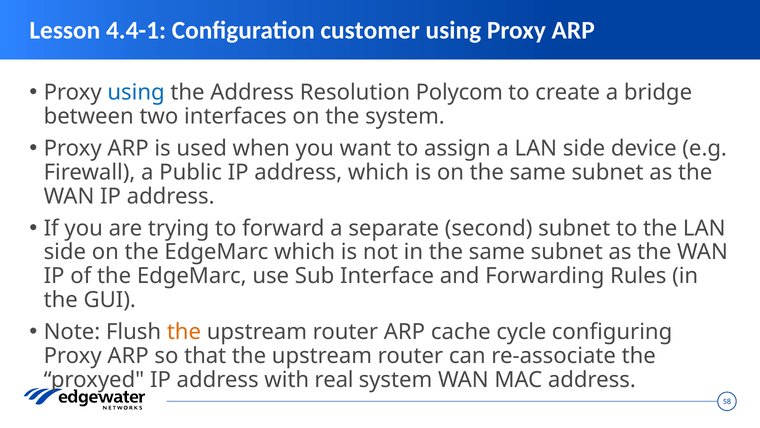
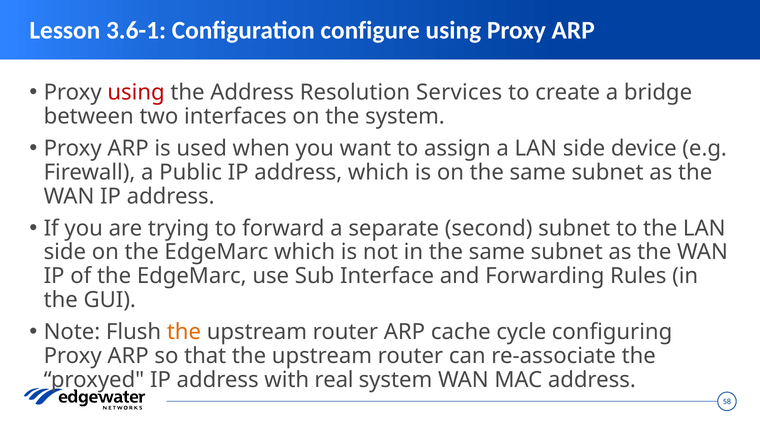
4.4-1: 4.4-1 -> 3.6-1 (136, 30)
customer: customer -> configure (370, 30)
using colour: blue -> red (136, 92)
Polycom: Polycom -> Services (459, 92)
